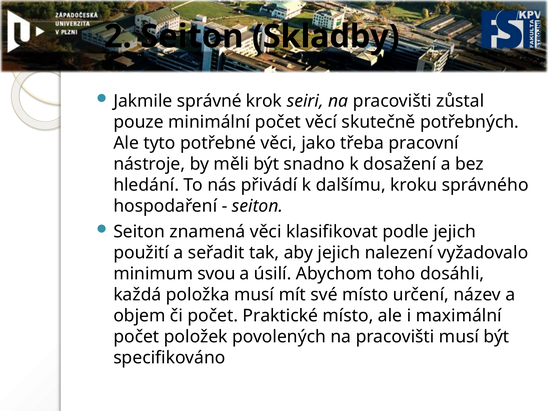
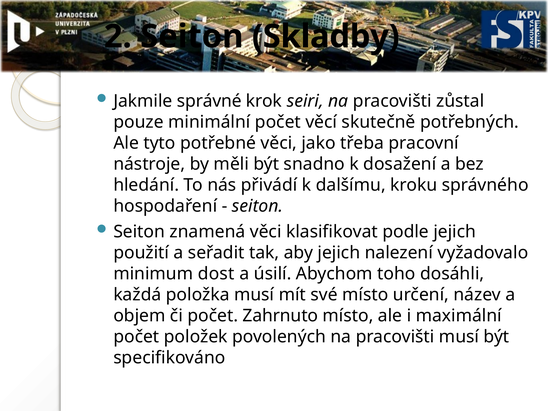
svou: svou -> dost (216, 274)
Praktické: Praktické -> Zahrnuto (280, 316)
